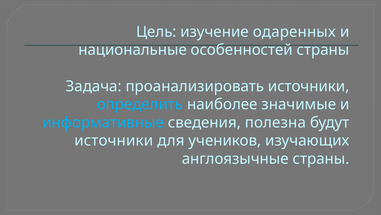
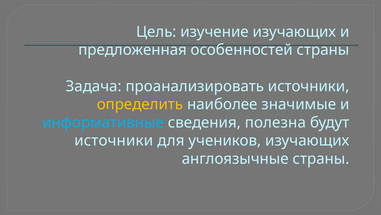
изучение одаренных: одаренных -> изучающих (294, 32)
национальные: национальные -> предложенная (133, 50)
определить colour: light blue -> yellow (140, 104)
